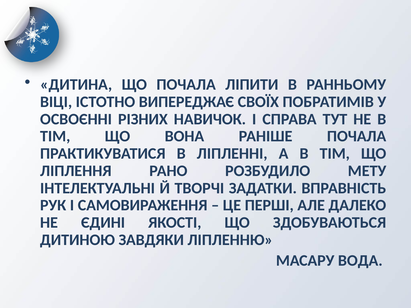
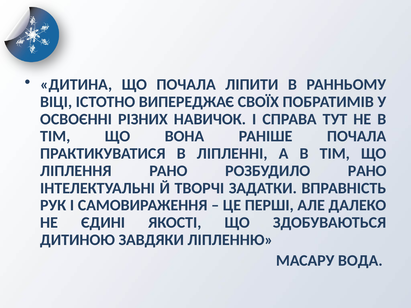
РОЗБУДИЛО МЕТУ: МЕТУ -> РАНО (367, 171)
